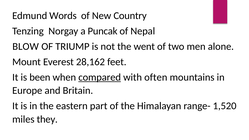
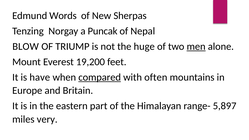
Country: Country -> Sherpas (130, 16)
went: went -> huge (144, 46)
men underline: none -> present (196, 46)
28,162: 28,162 -> 19,200 (90, 62)
been: been -> have (40, 77)
1,520: 1,520 -> 5,897 (225, 106)
they: they -> very (47, 119)
